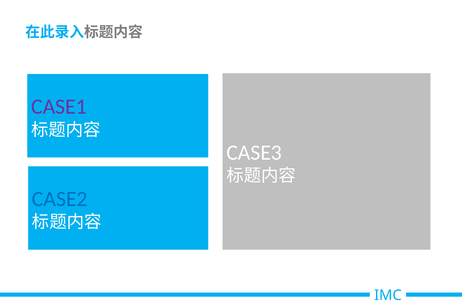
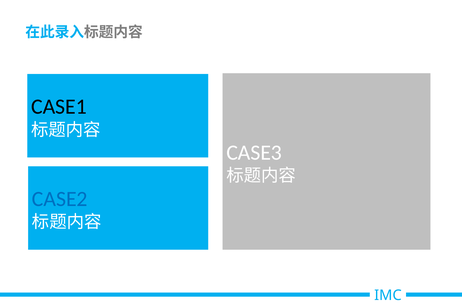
CASE1 colour: purple -> black (59, 107)
